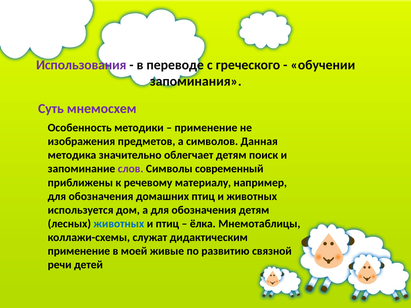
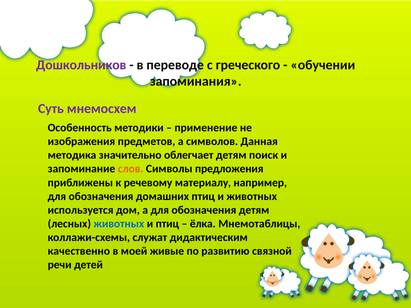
Использования: Использования -> Дошкольников (81, 65)
слов colour: purple -> orange (131, 169)
современный: современный -> предложения (229, 169)
применение: применение -> качественно (79, 251)
